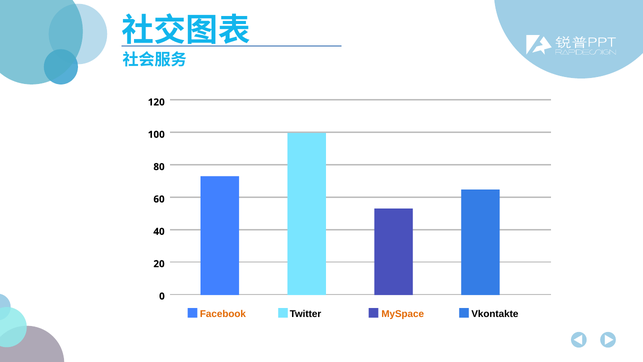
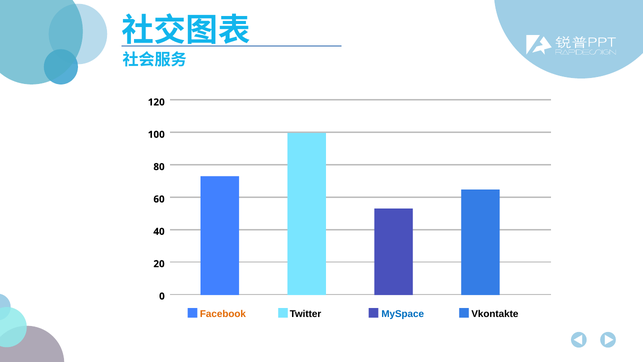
MySpace colour: orange -> blue (403, 314)
